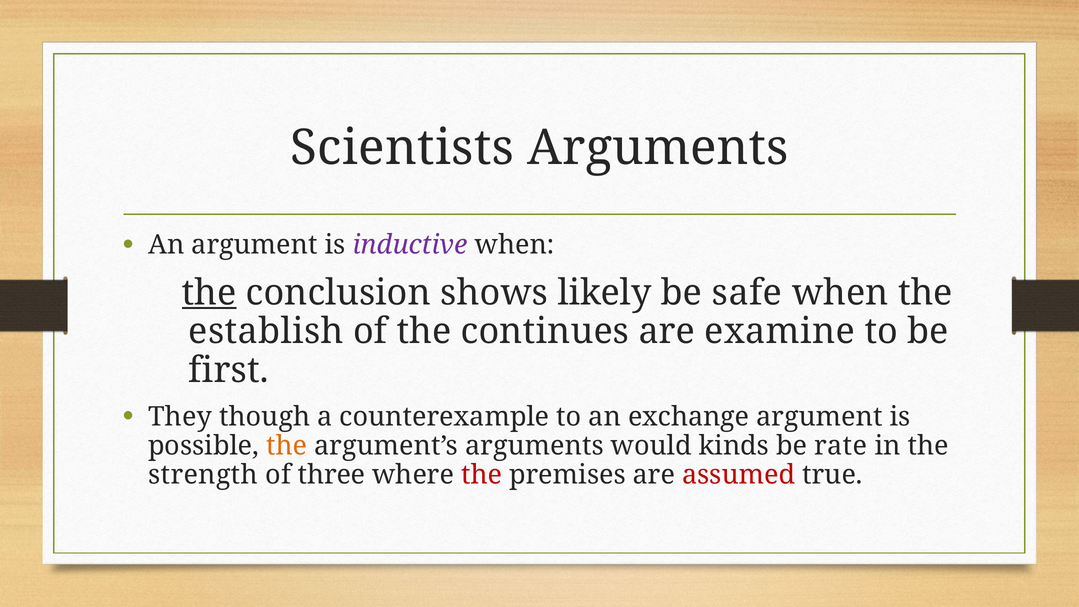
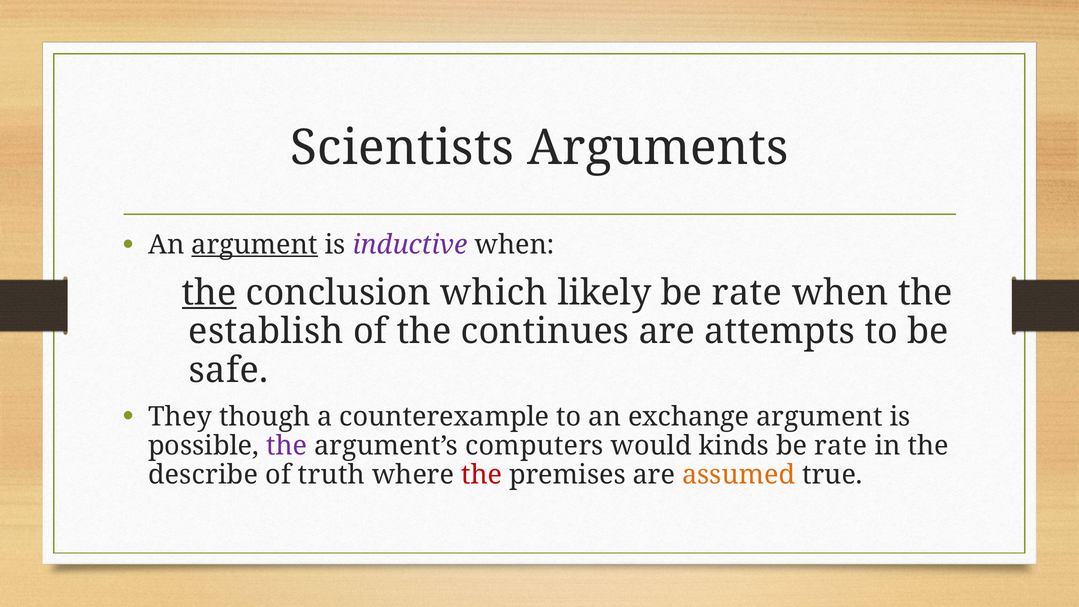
argument underline: none -> present (255, 245)
shows: shows -> which (494, 293)
likely be safe: safe -> rate (747, 293)
examine: examine -> attempts (780, 332)
first: first -> safe (229, 370)
the colour: orange -> purple (287, 446)
argument’s arguments: arguments -> computers (534, 446)
strength: strength -> describe (203, 475)
three: three -> truth (331, 475)
assumed colour: red -> orange (739, 475)
